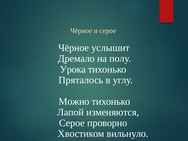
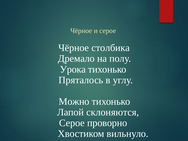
услышит: услышит -> столбика (111, 48)
изменяются: изменяются -> склоняются (113, 112)
